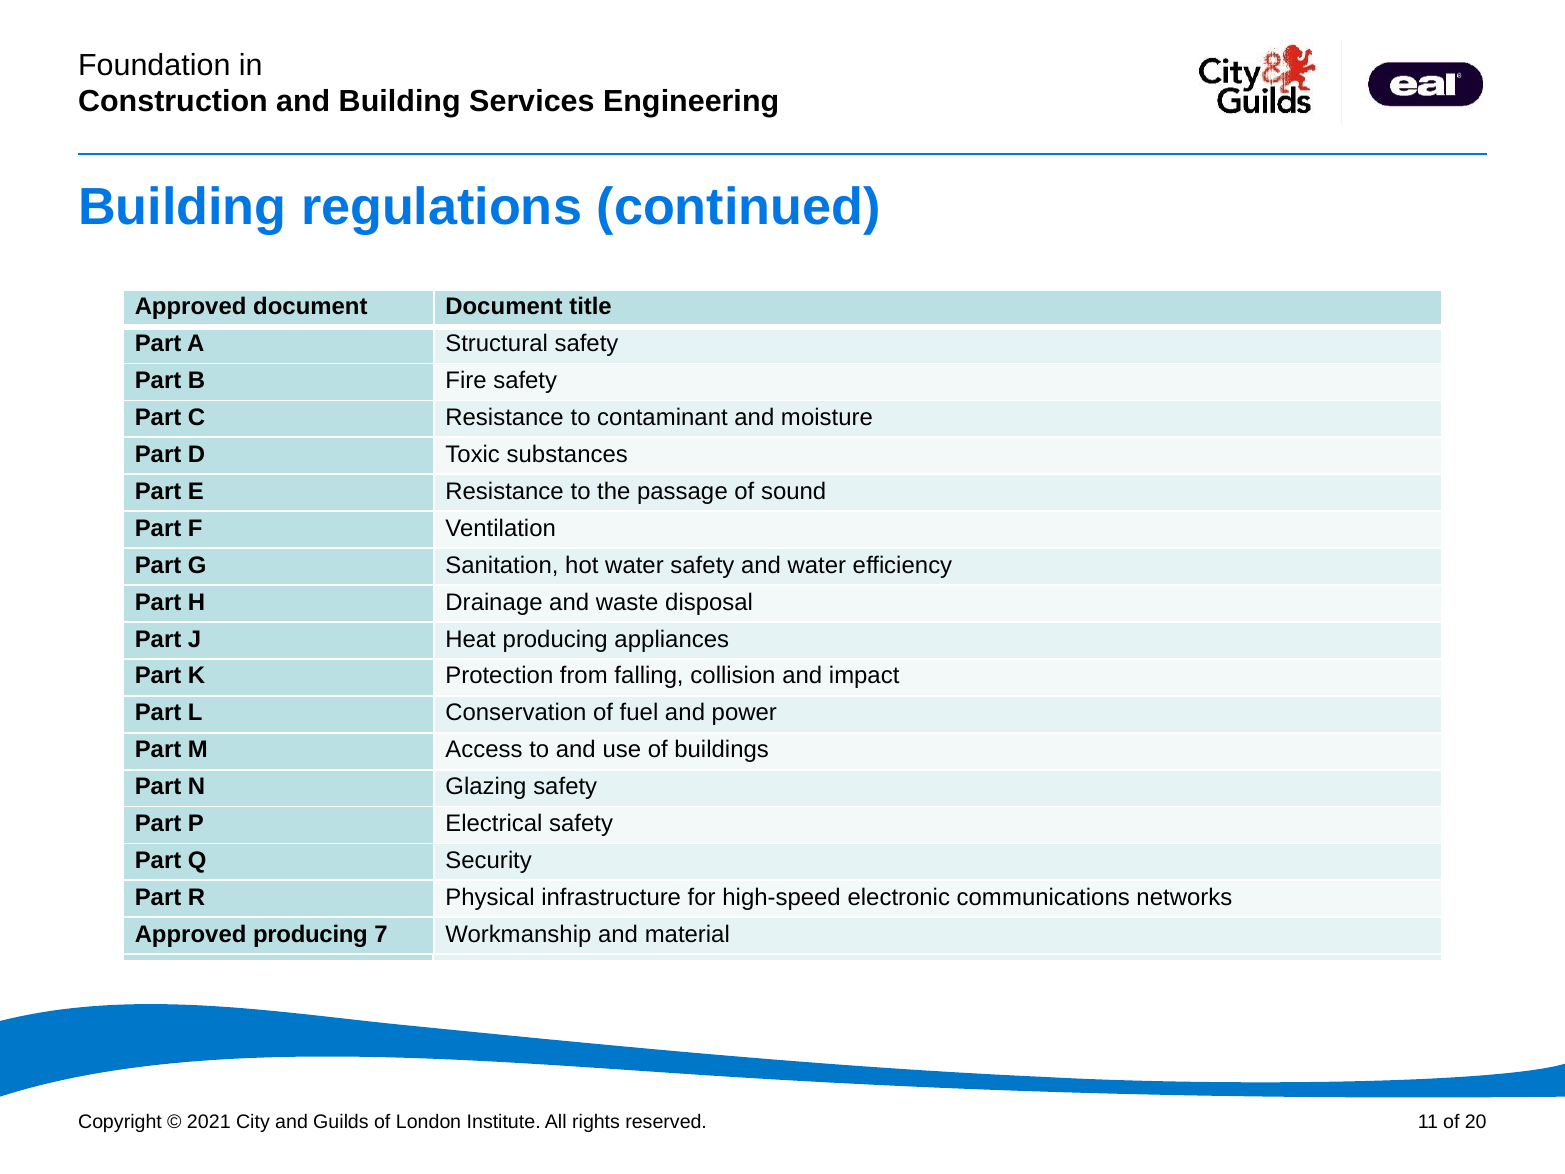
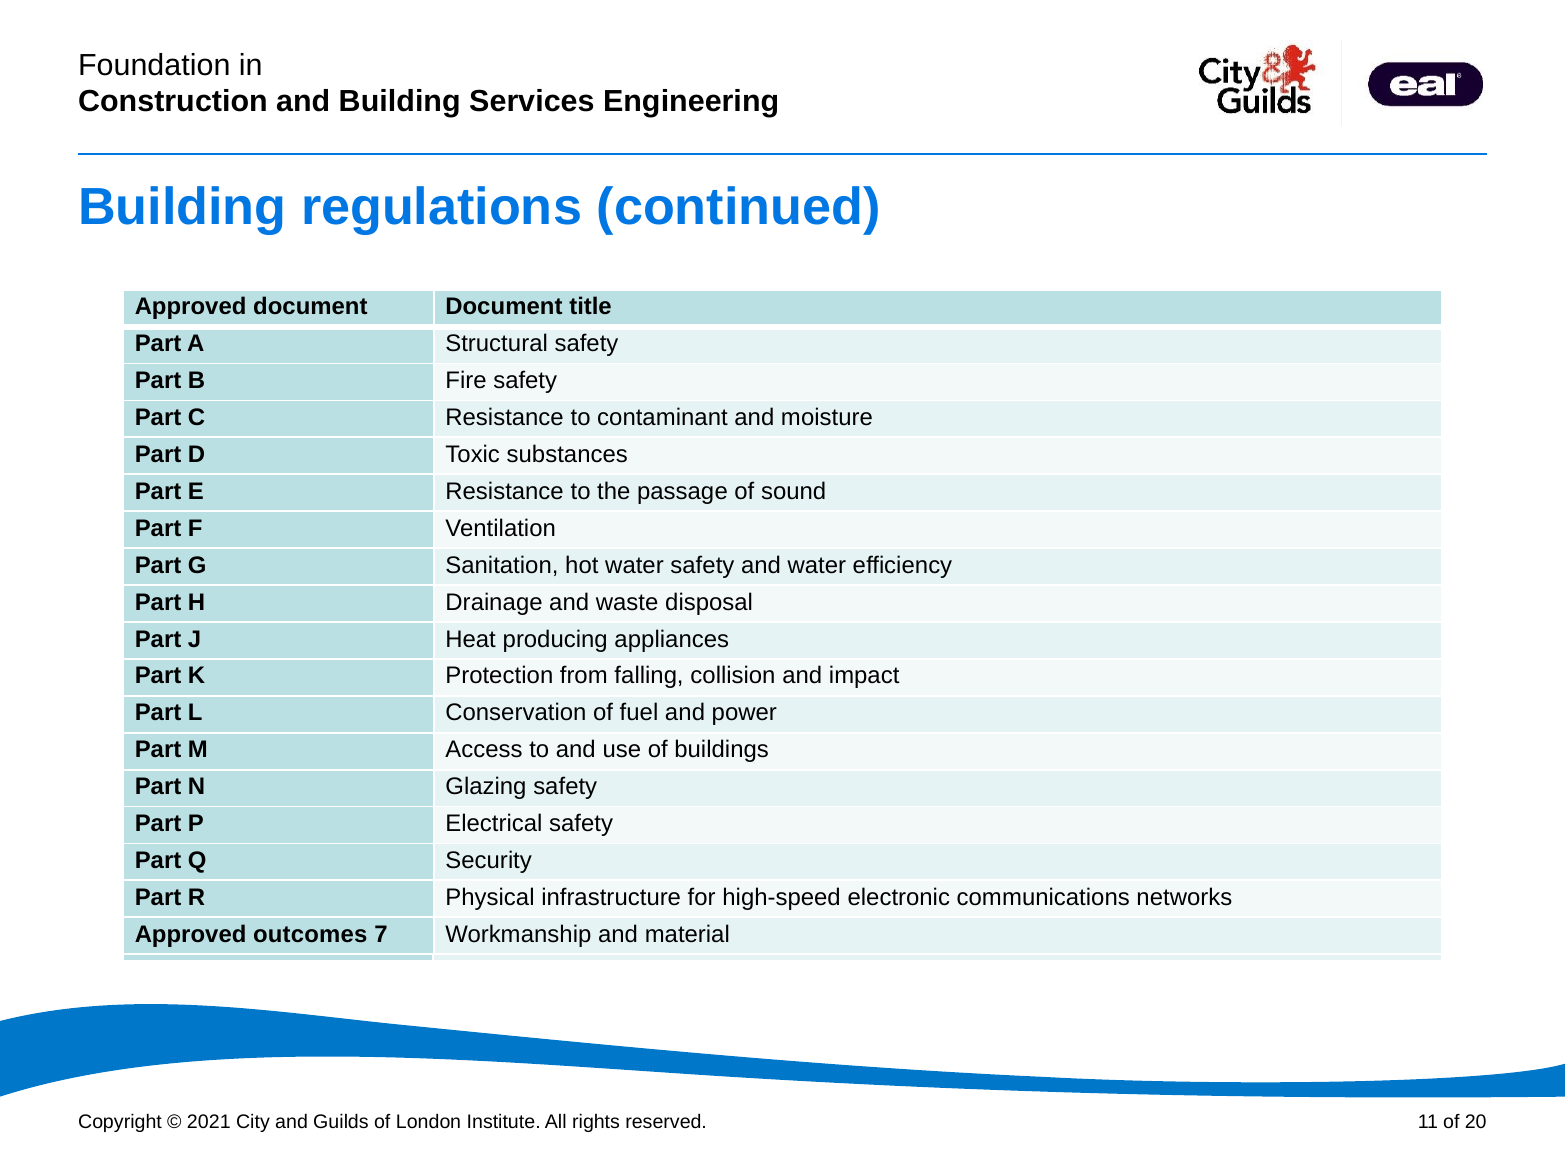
Approved producing: producing -> outcomes (310, 934)
